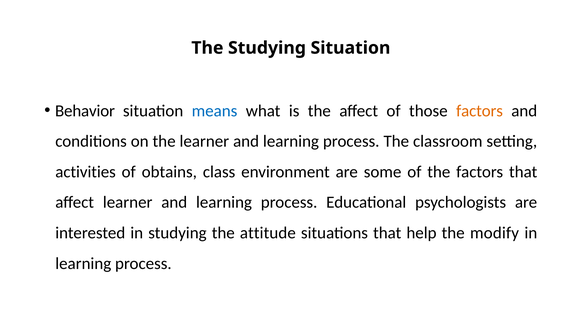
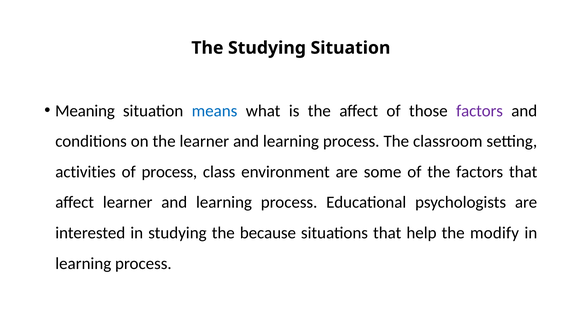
Behavior: Behavior -> Meaning (85, 111)
factors colour: orange -> purple (480, 111)
of obtains: obtains -> process (169, 172)
attitude: attitude -> because (268, 233)
